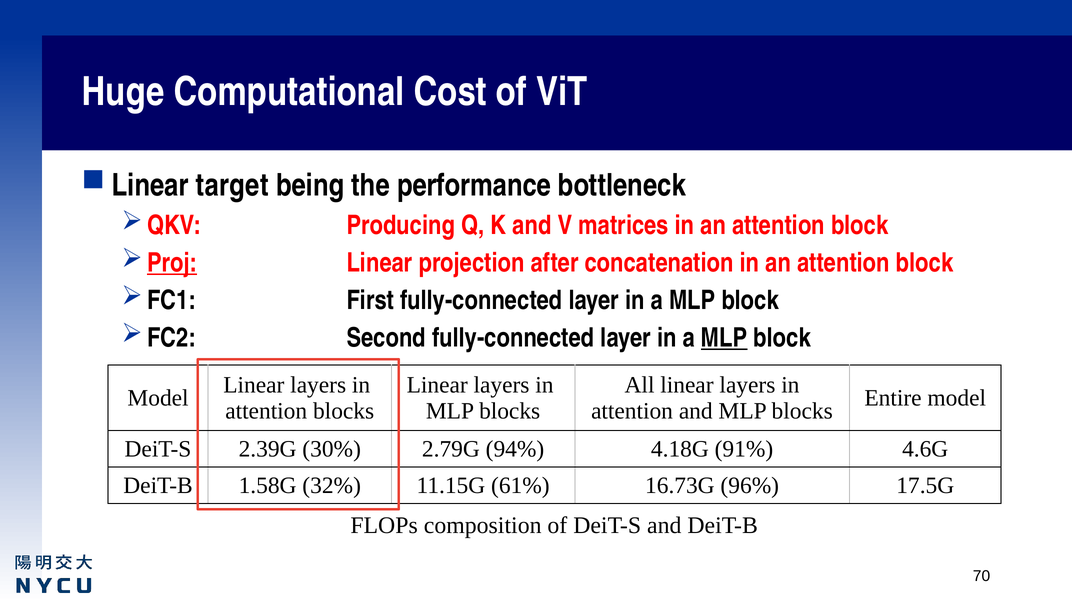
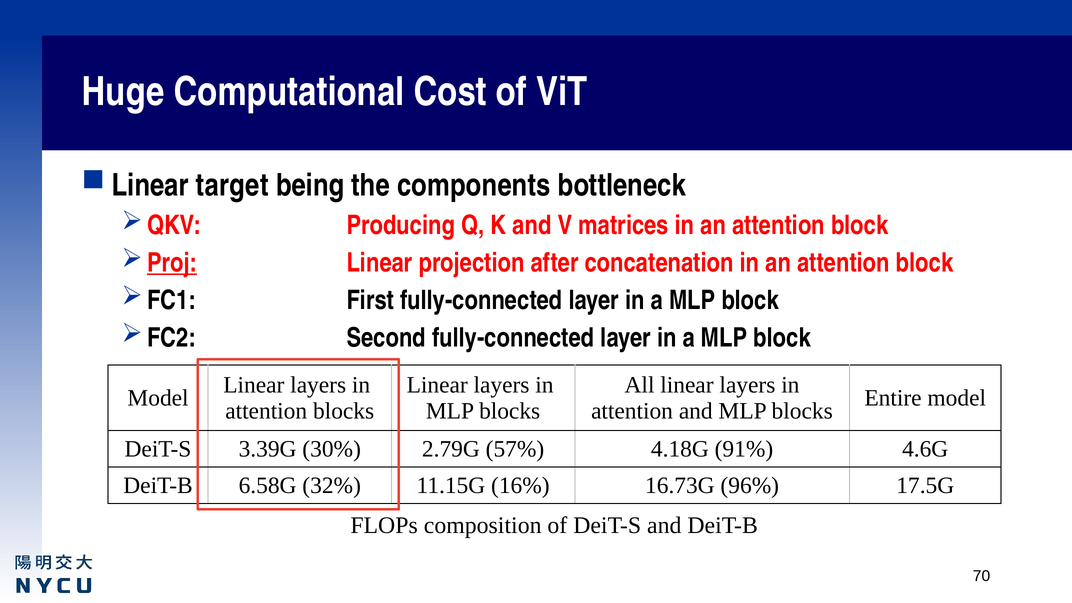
performance: performance -> components (474, 185)
MLP underline: present -> none (724, 338)
2.39G: 2.39G -> 3.39G (268, 449)
94%: 94% -> 57% (515, 449)
1.58G: 1.58G -> 6.58G (268, 485)
61%: 61% -> 16% (520, 485)
